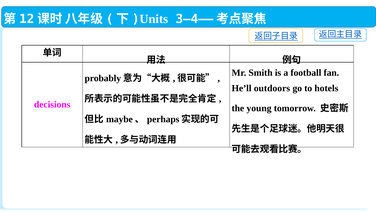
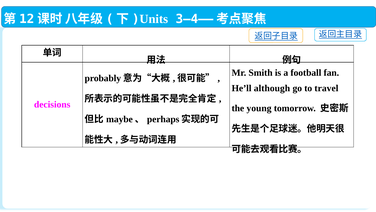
outdoors: outdoors -> although (272, 88)
hotels: hotels -> travel (326, 88)
